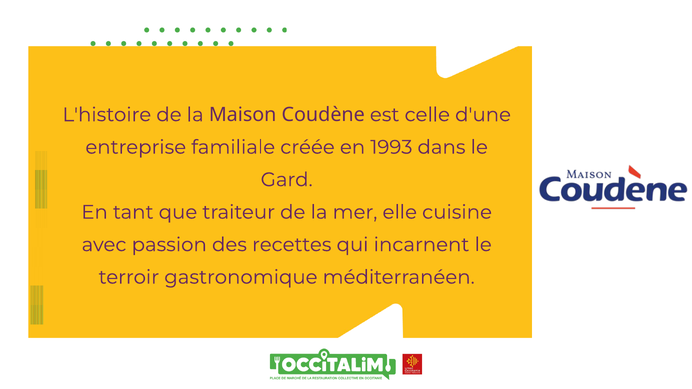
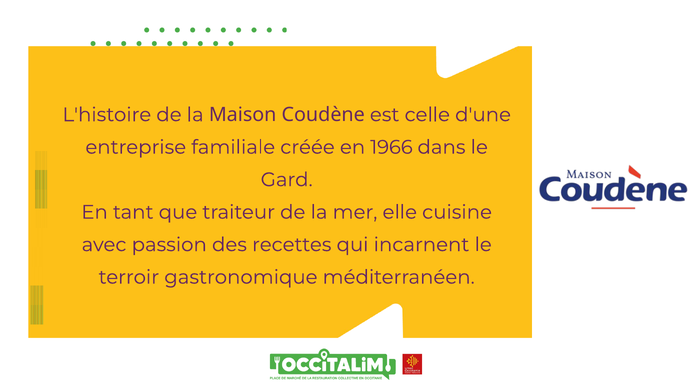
1993: 1993 -> 1966 (391, 147)
